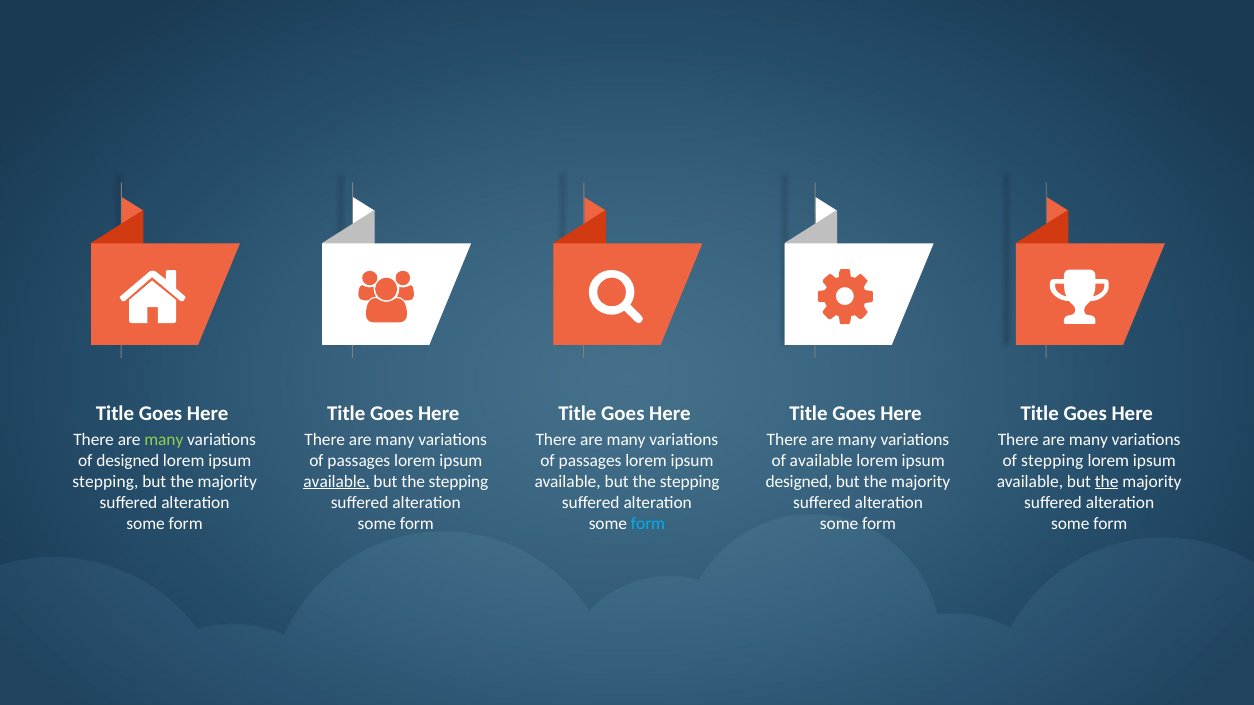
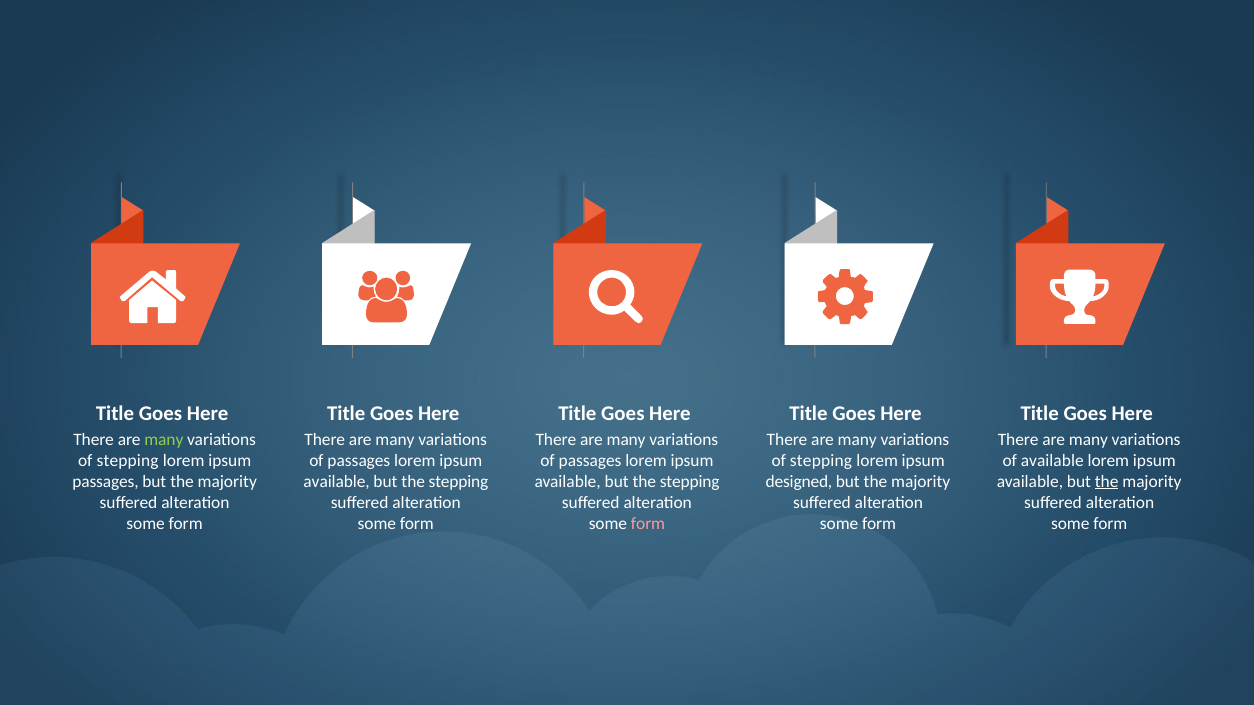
designed: designed -> stepping (128, 461)
available: available -> stepping (821, 461)
of stepping: stepping -> available (1052, 461)
stepping: stepping -> passages (106, 482)
available underline: present -> none (337, 482)
form colour: light blue -> pink (648, 524)
